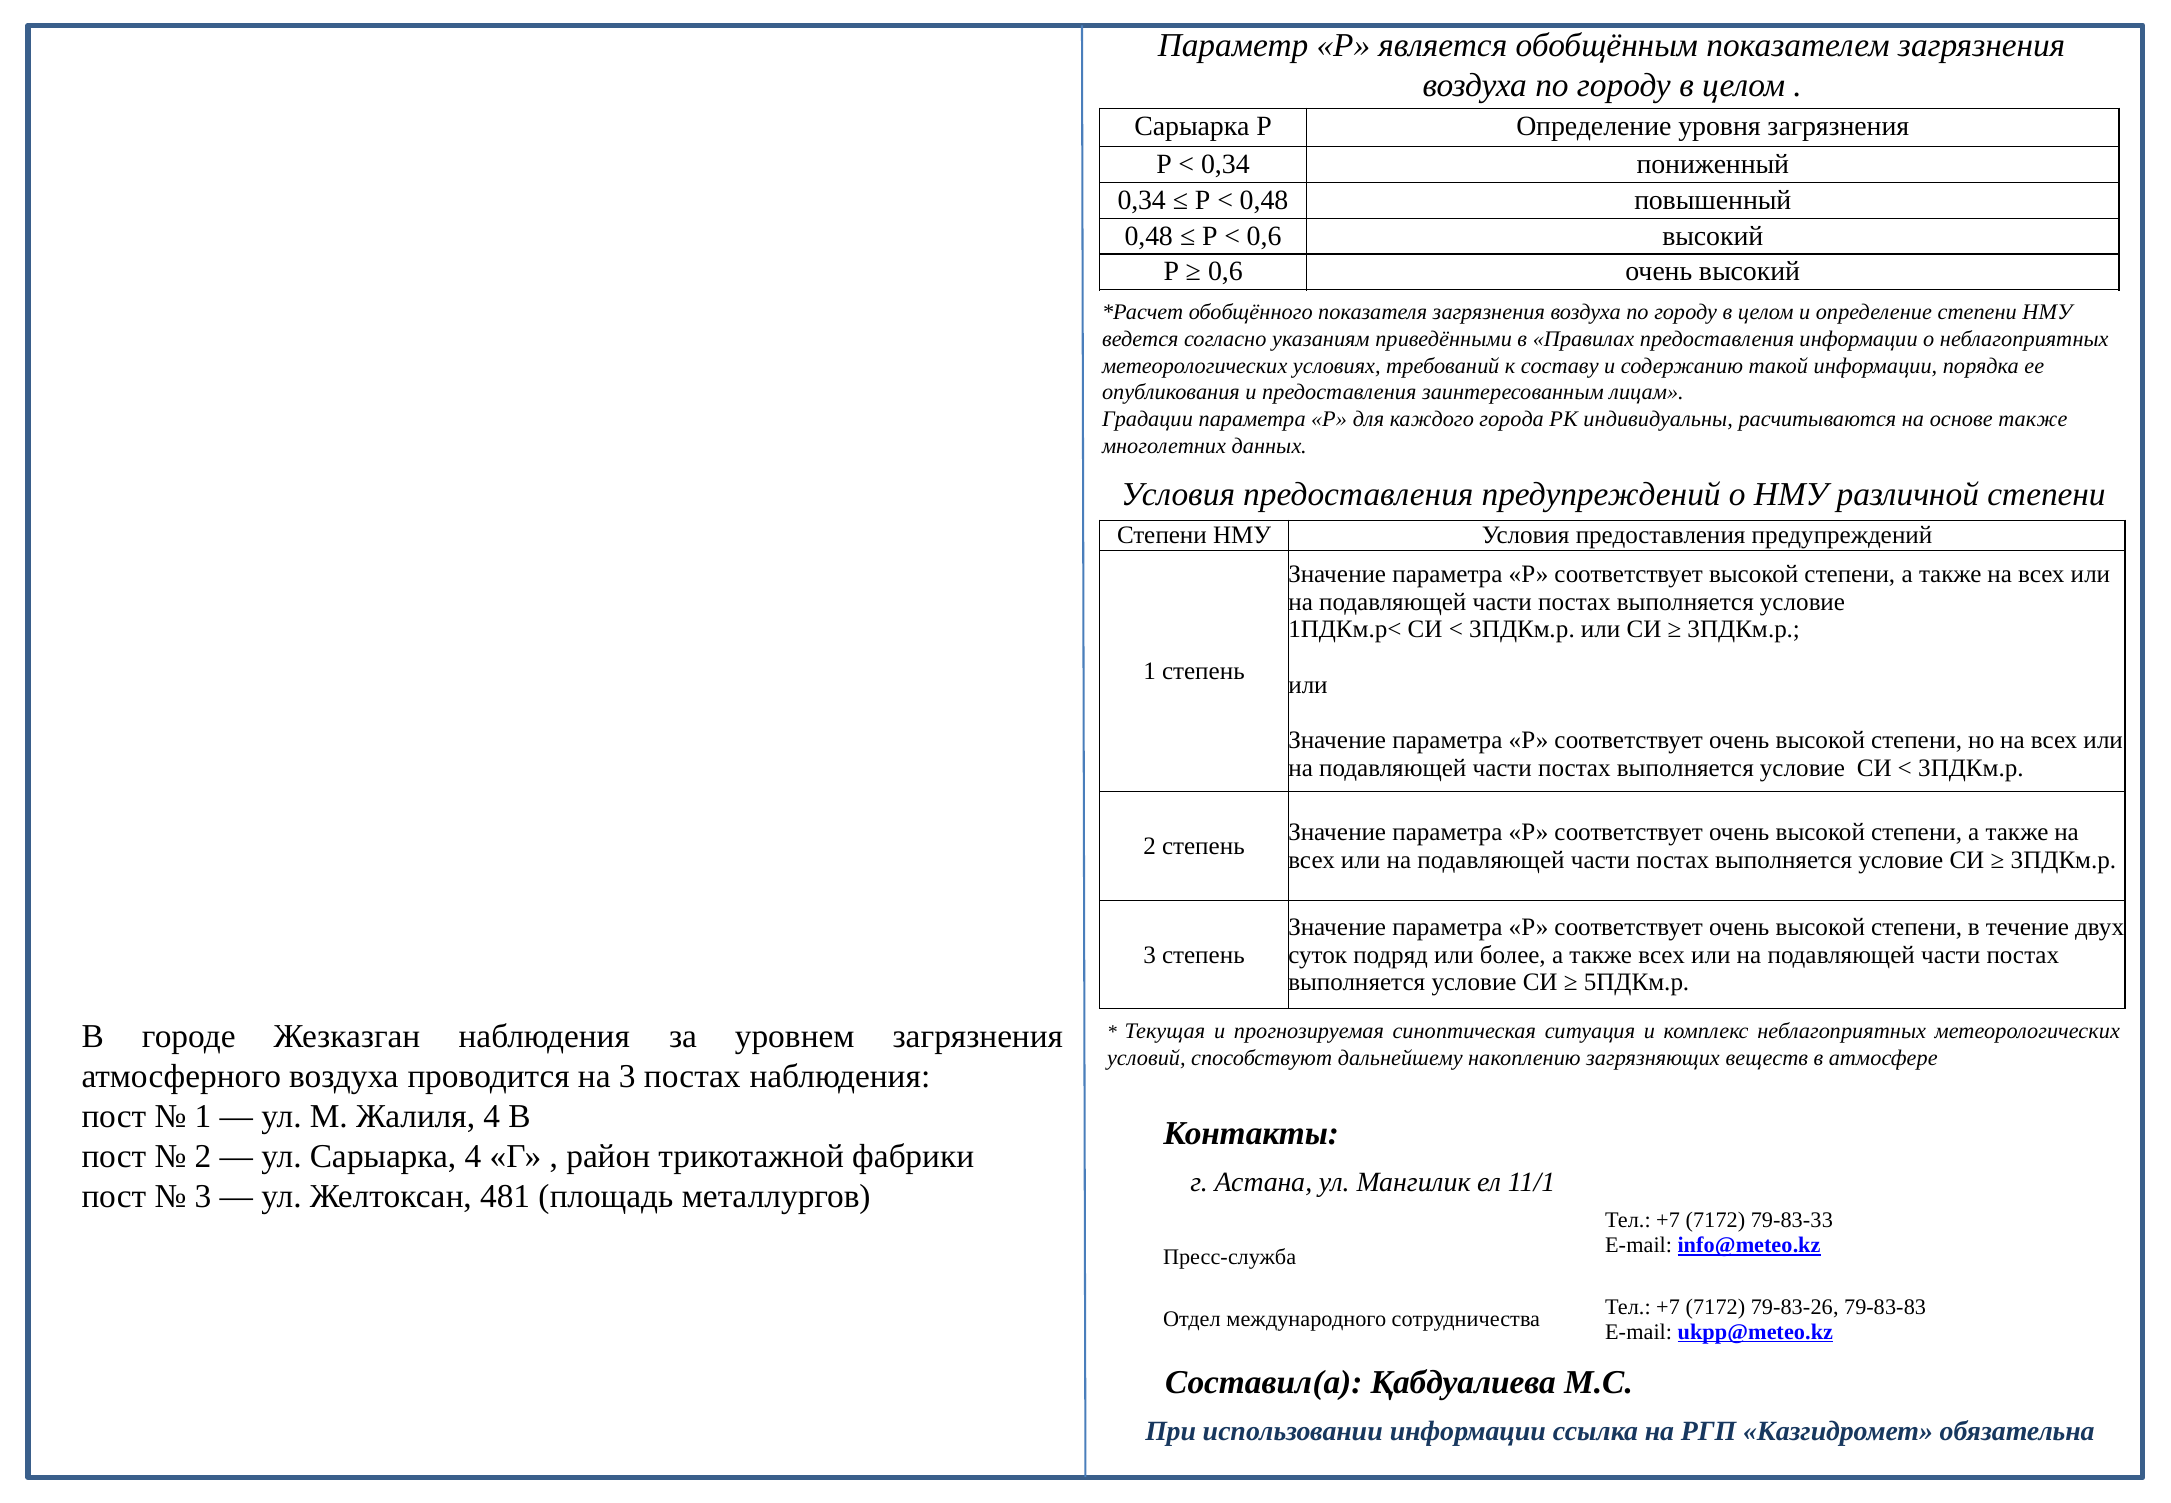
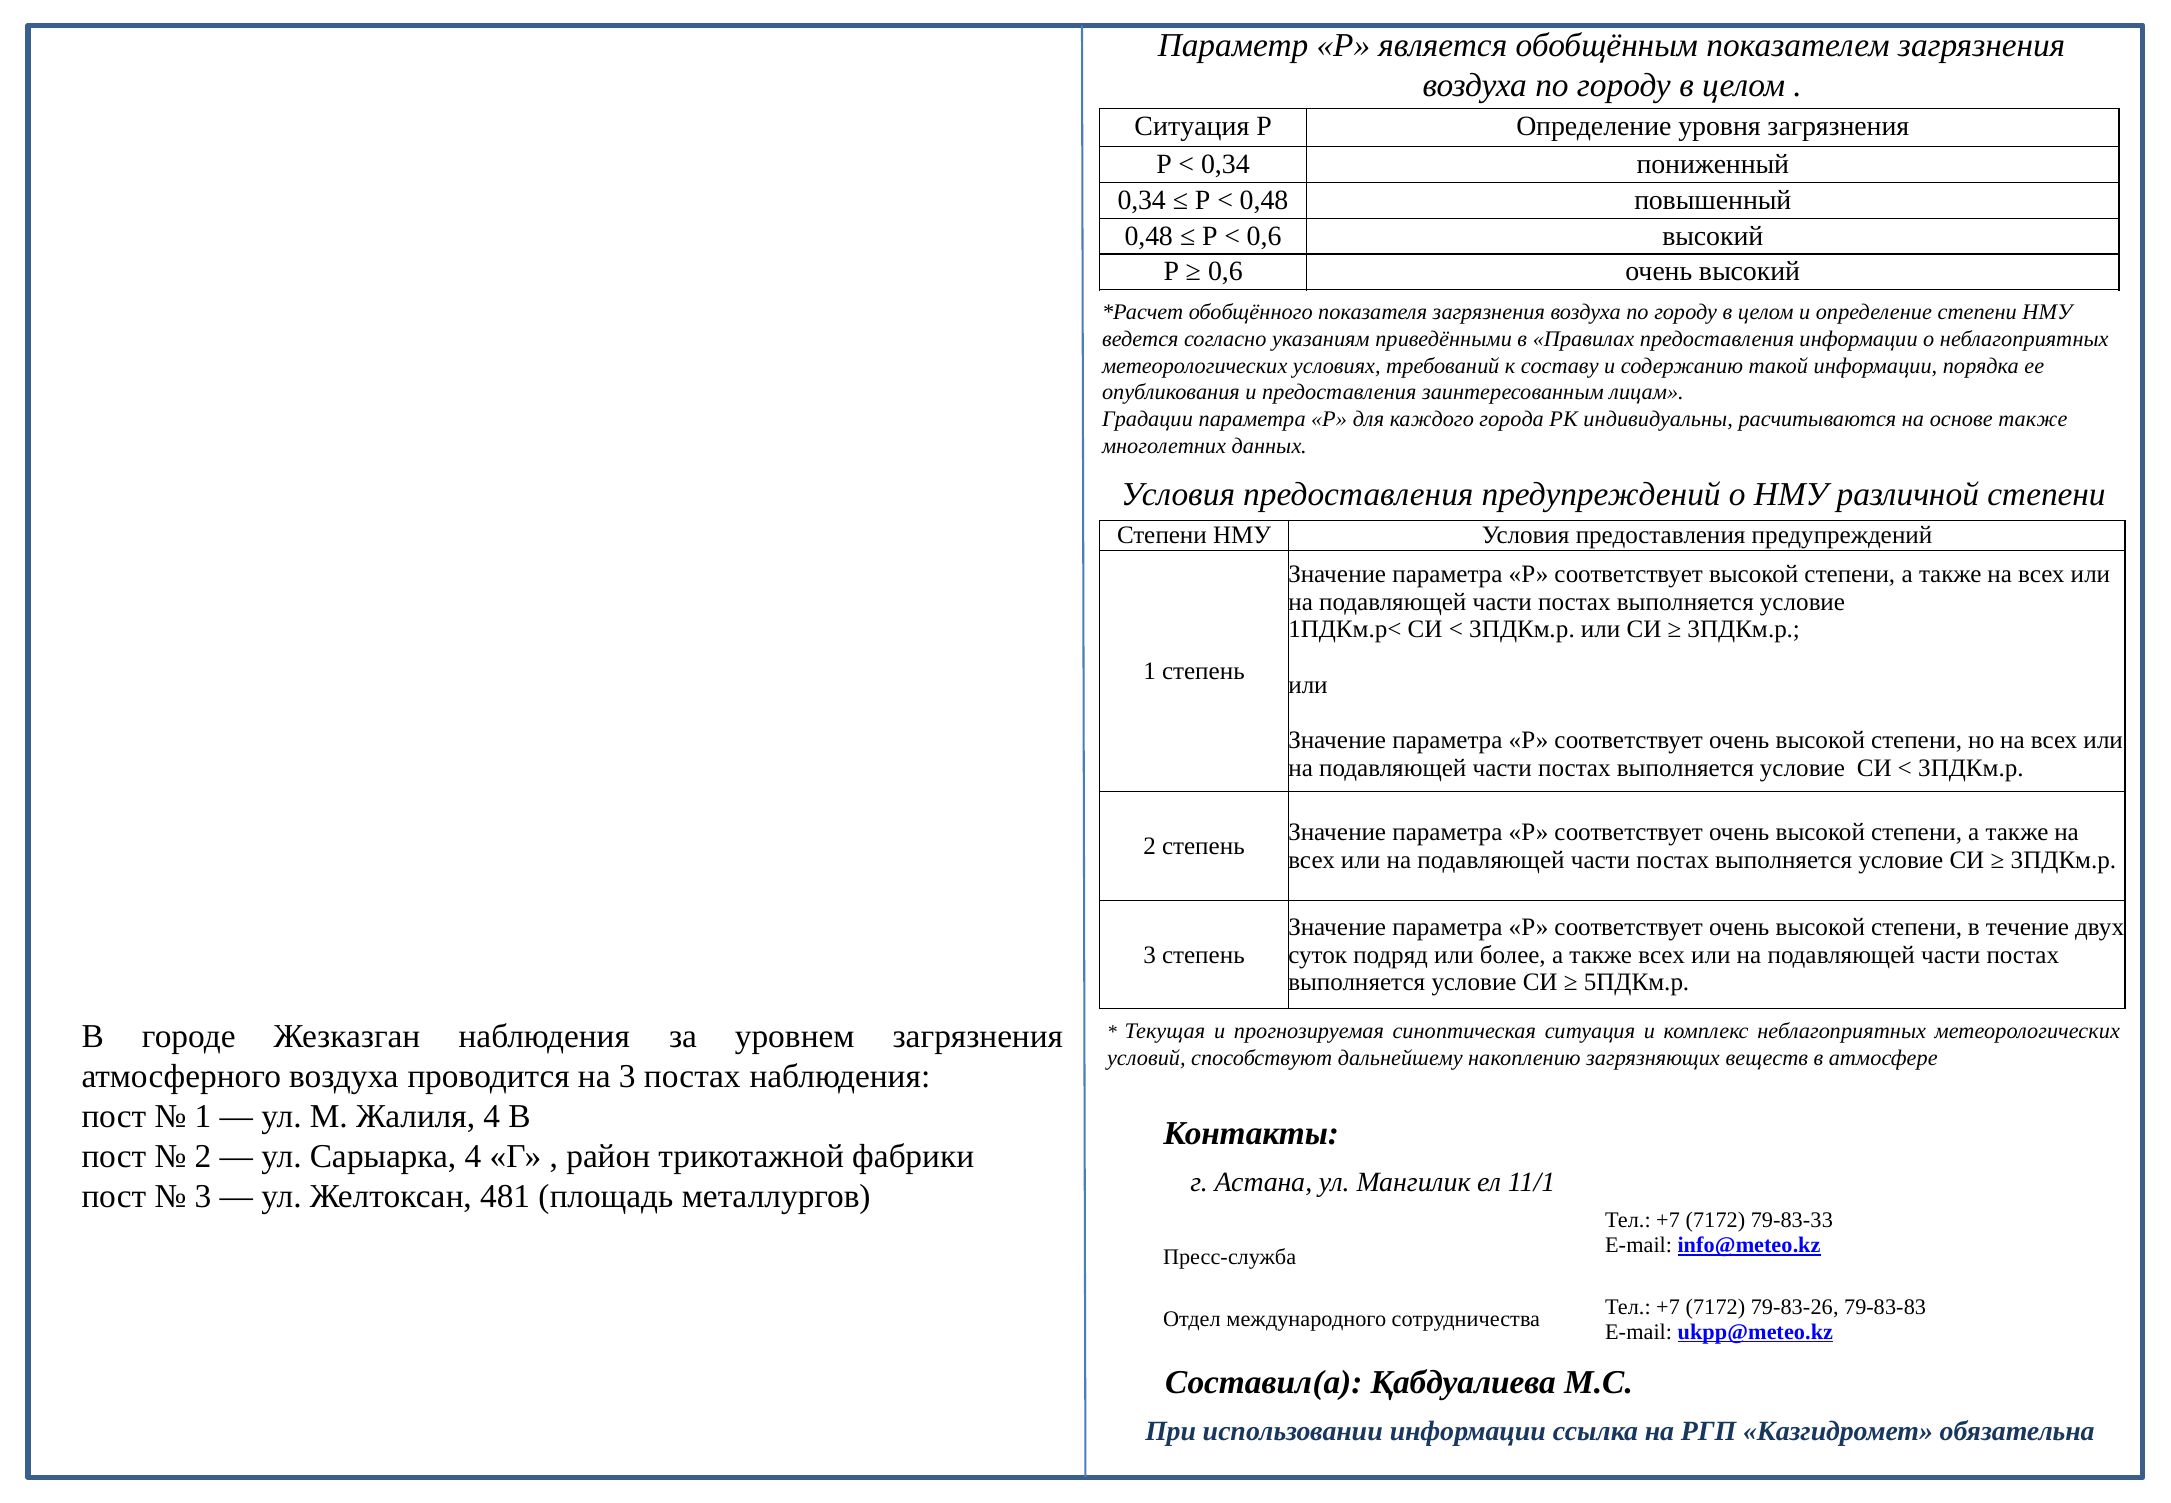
Сарыарка: Сарыарка -> Ситуация (1192, 126)
